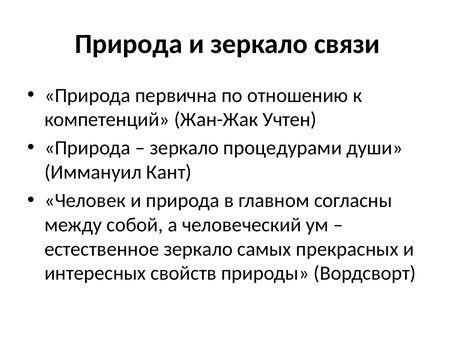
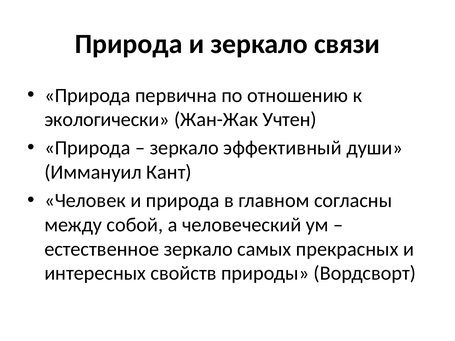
компетенций: компетенций -> экологически (107, 120)
процедурами: процедурами -> эффективный (283, 148)
